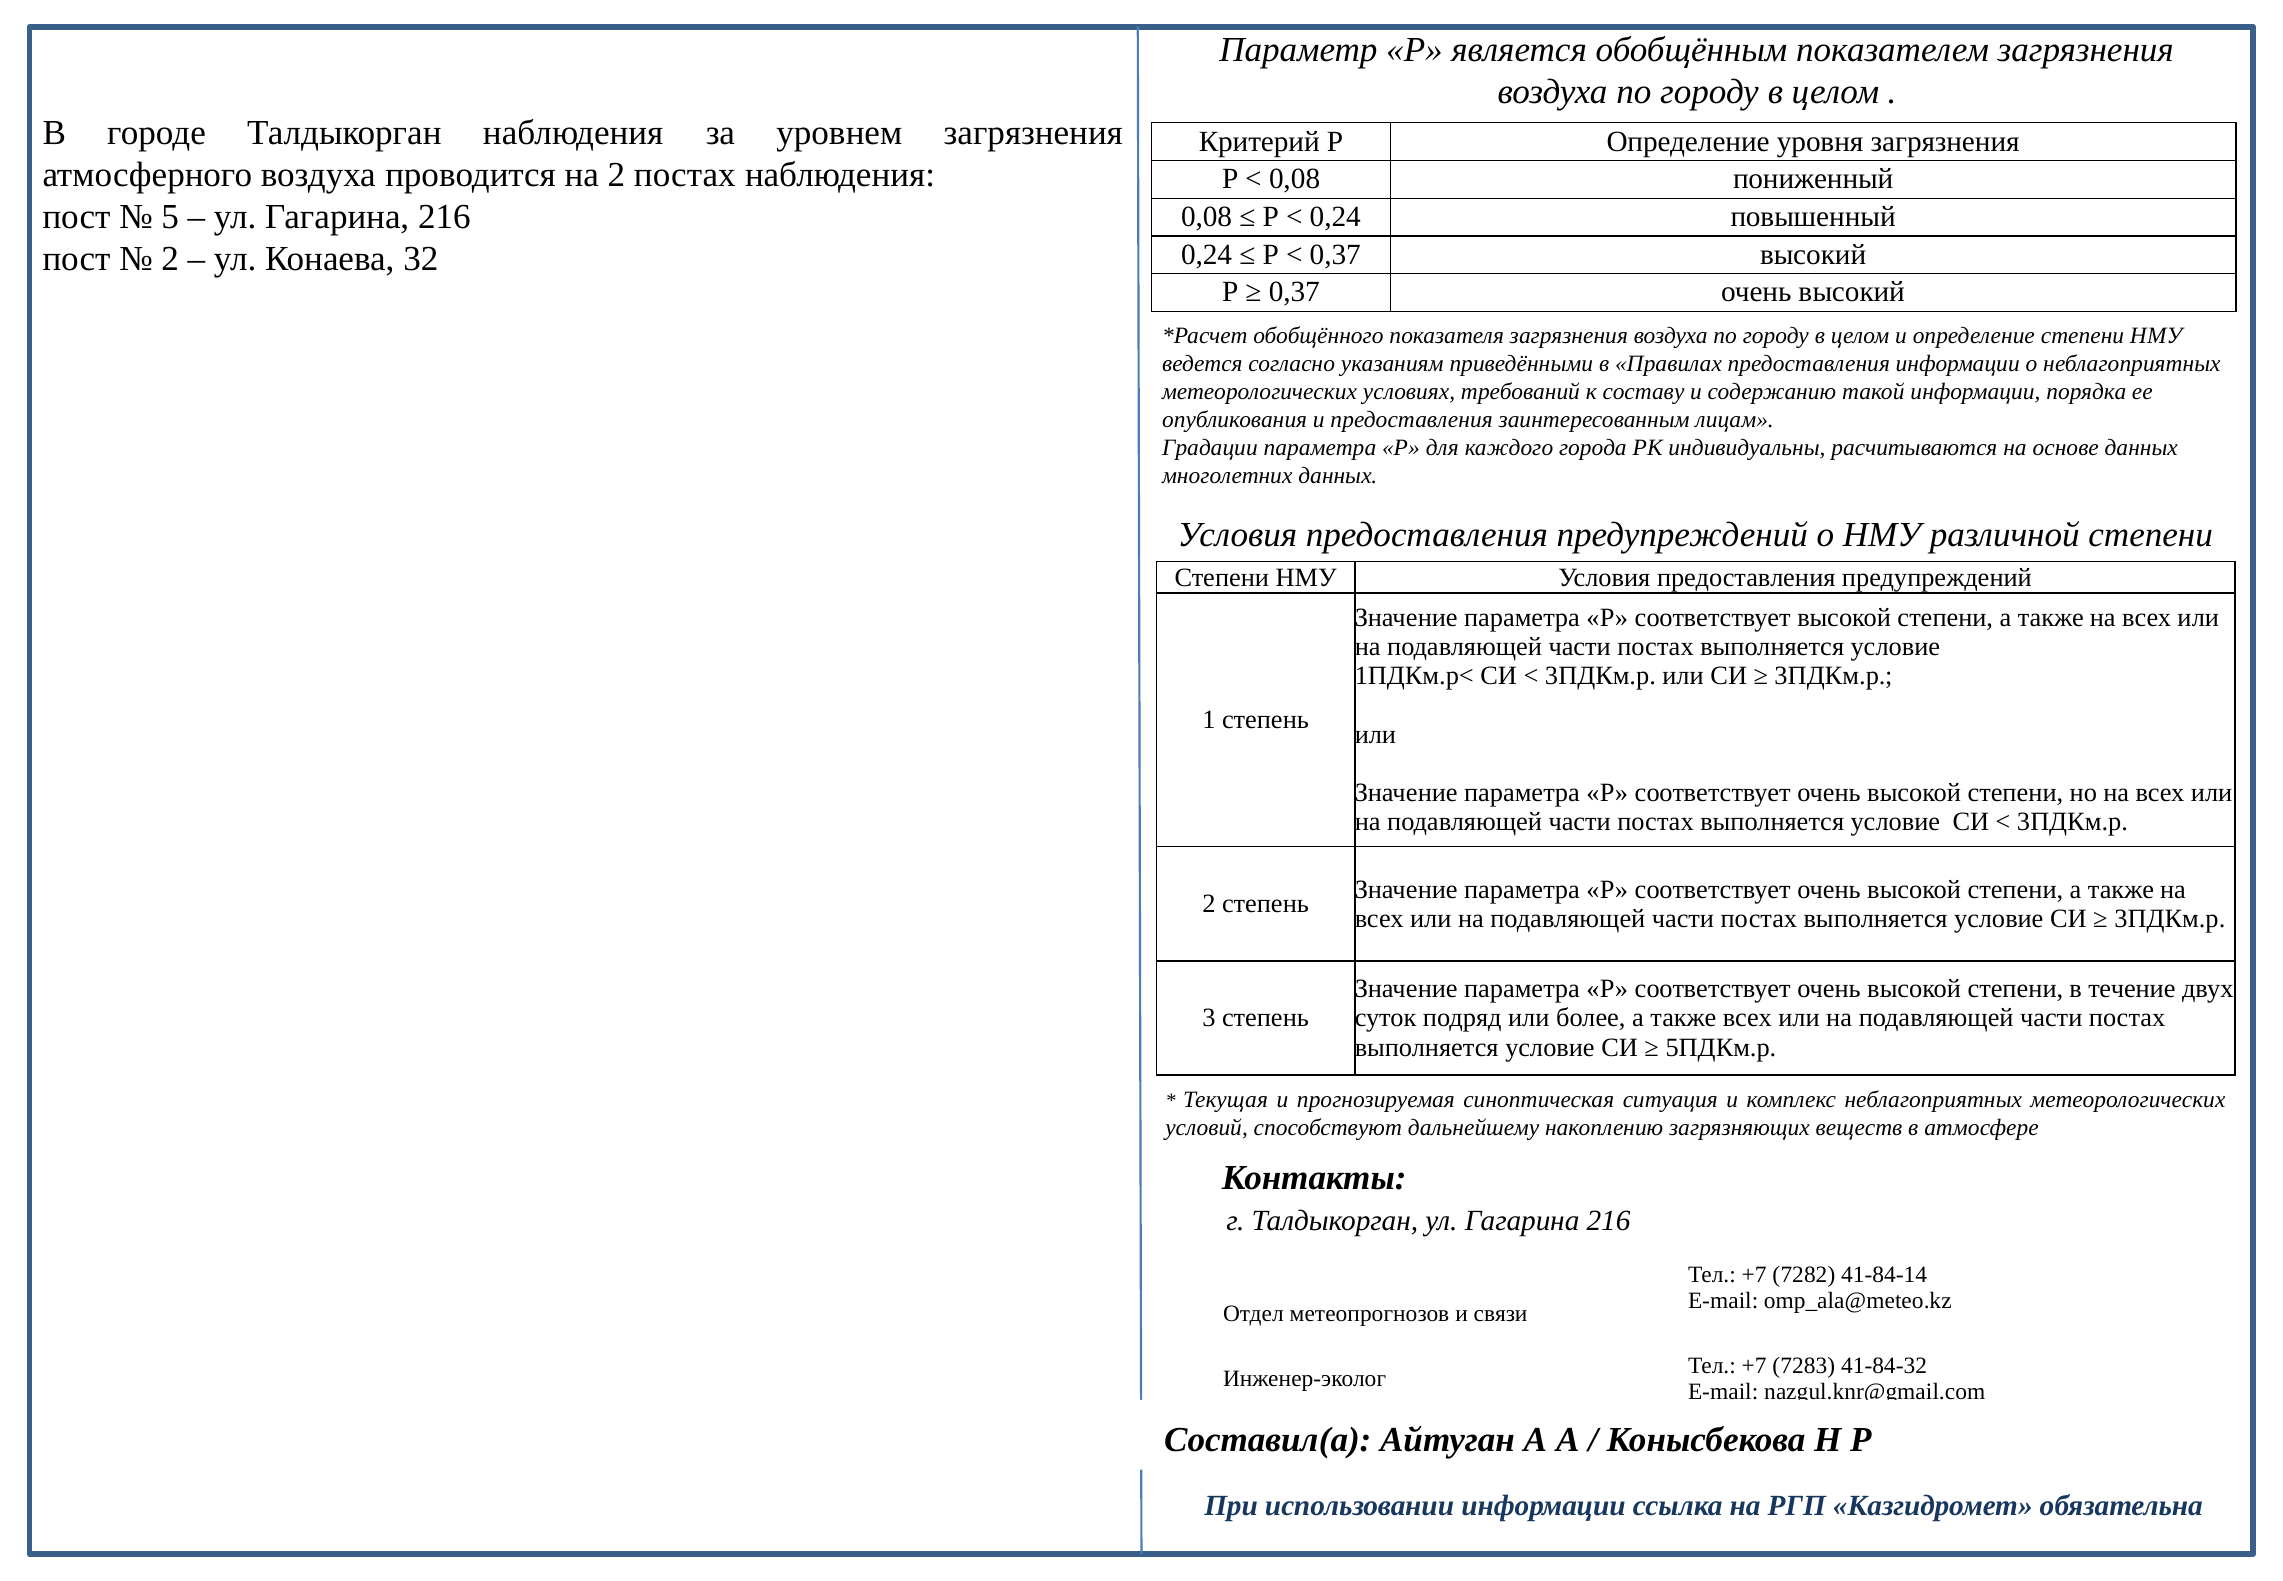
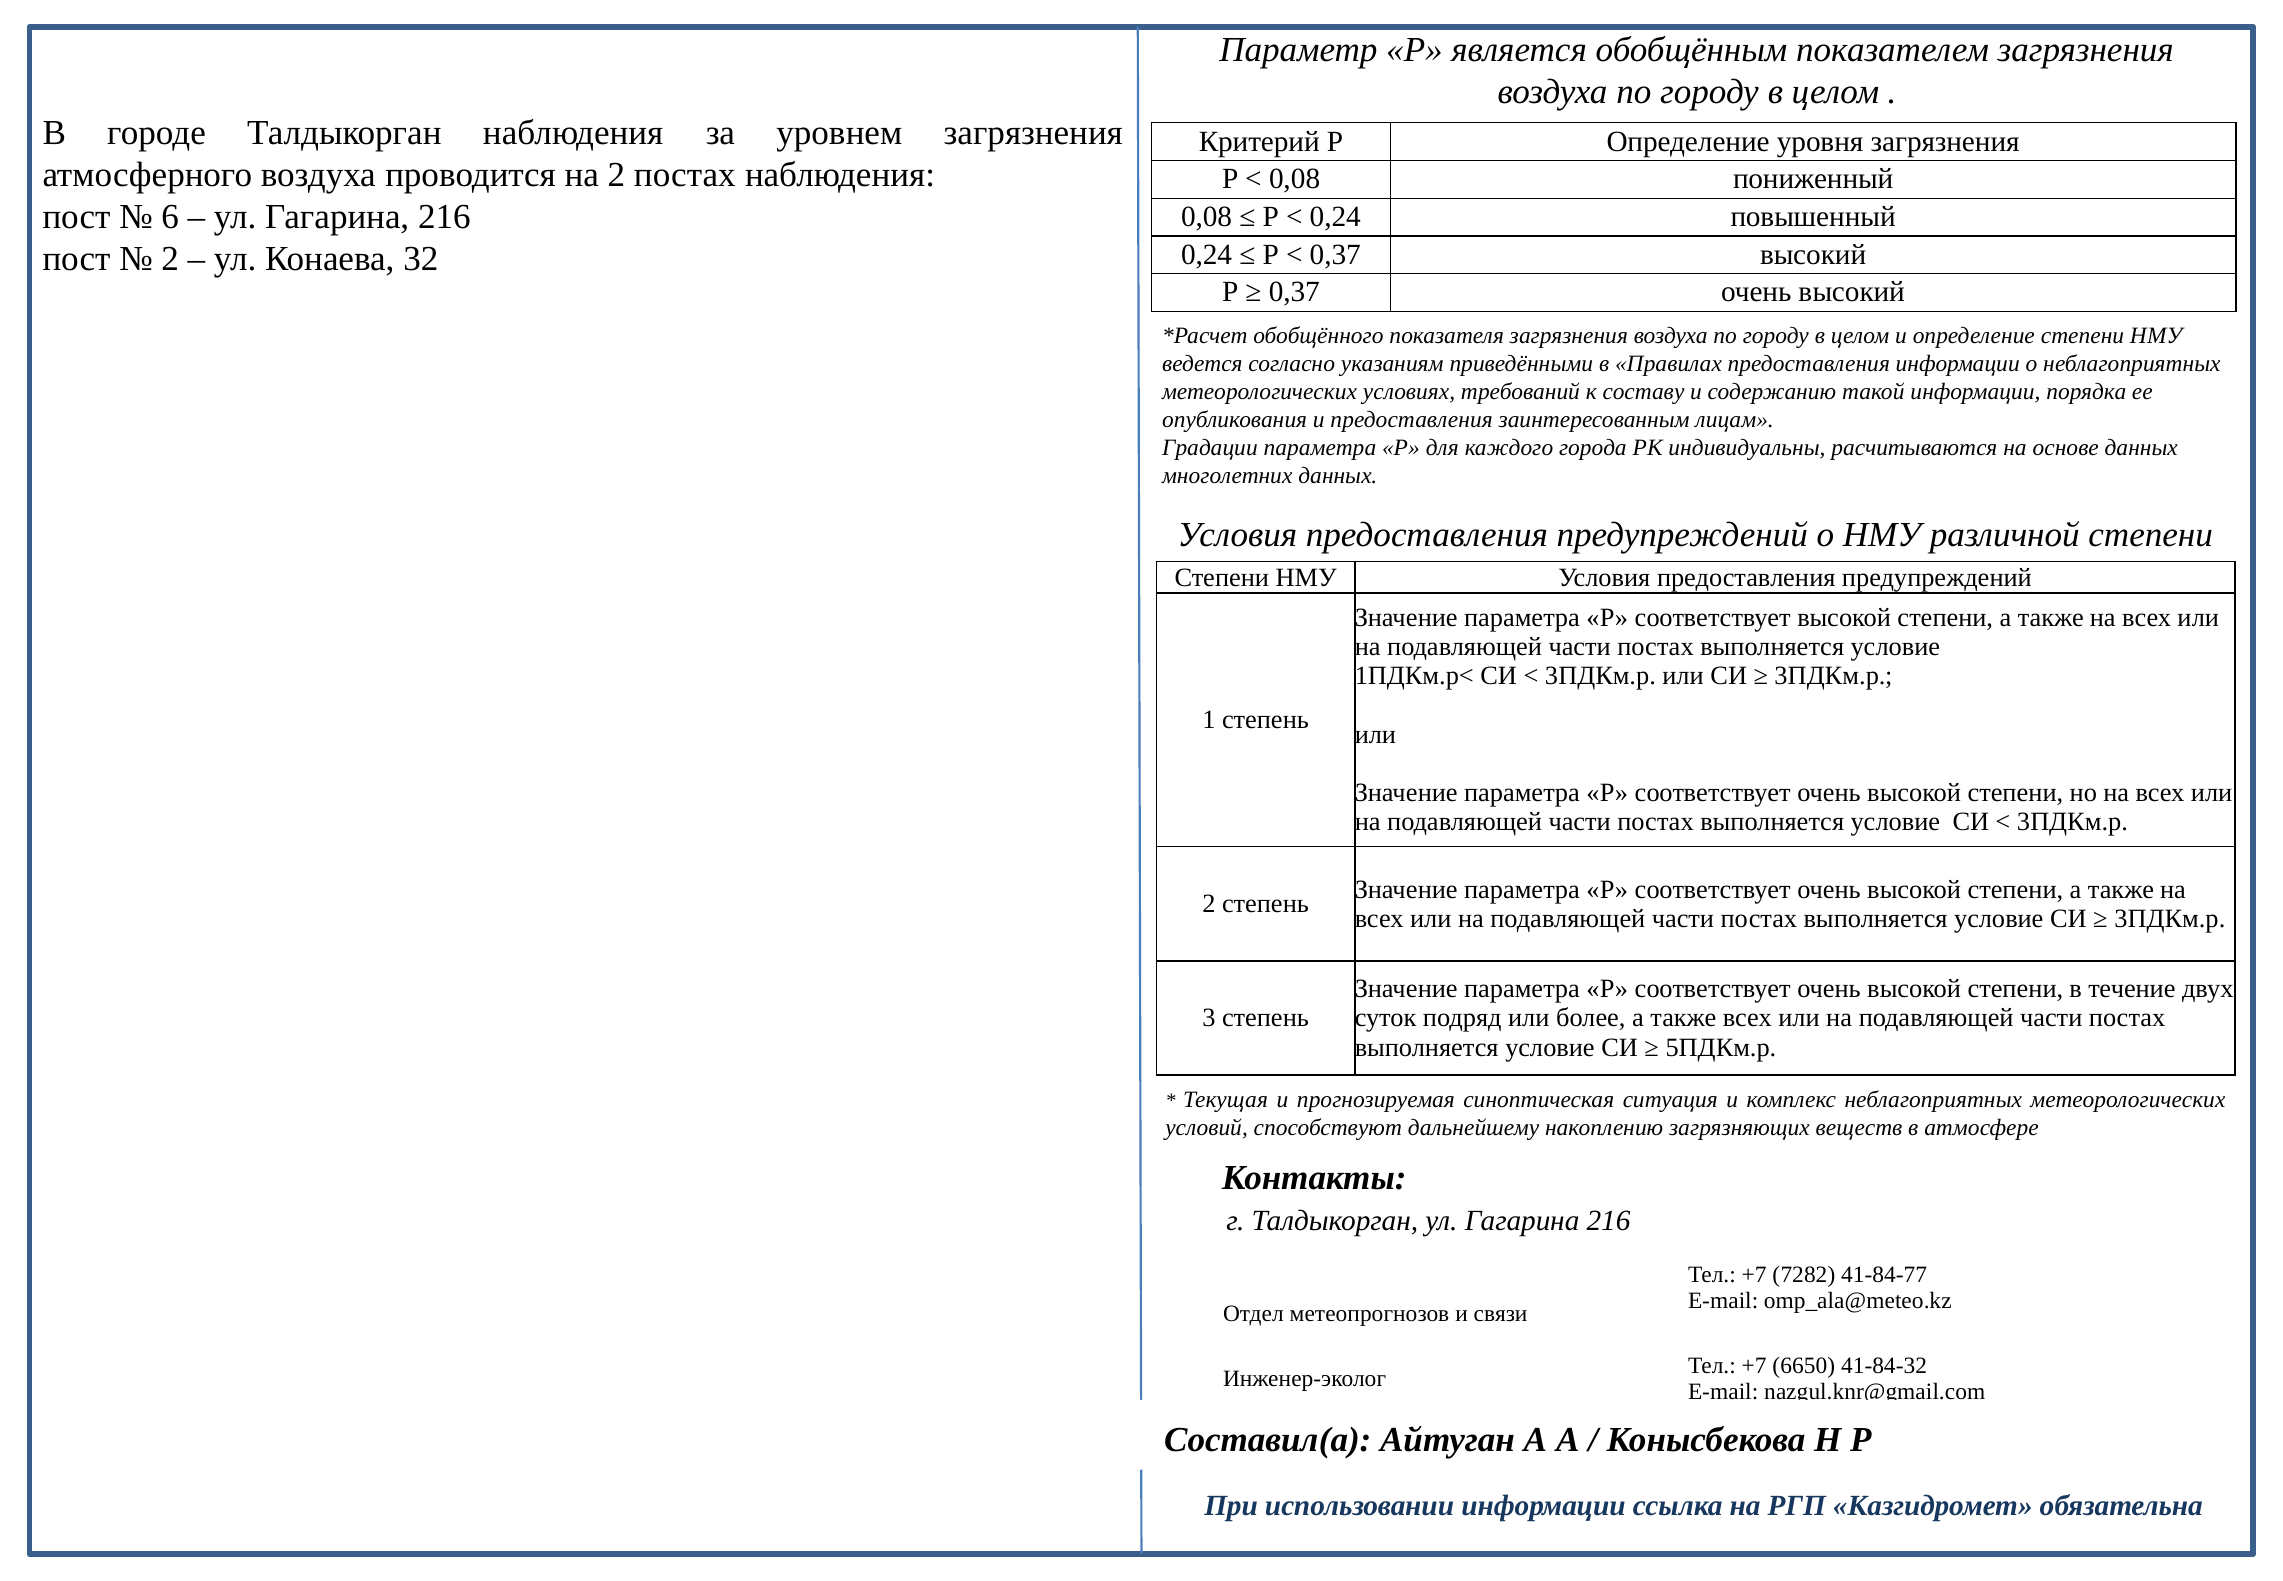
5: 5 -> 6 (170, 217)
41-84-14: 41-84-14 -> 41-84-77 (1884, 1274)
7283: 7283 -> 6650 (1804, 1365)
